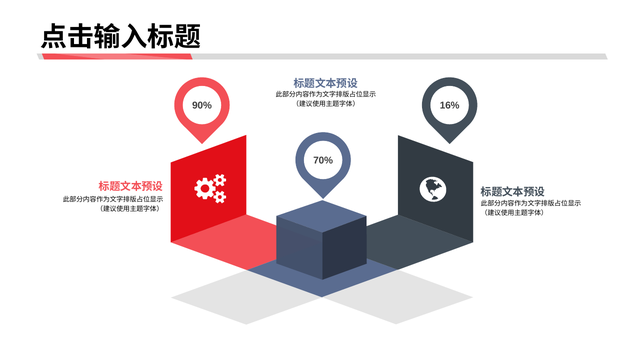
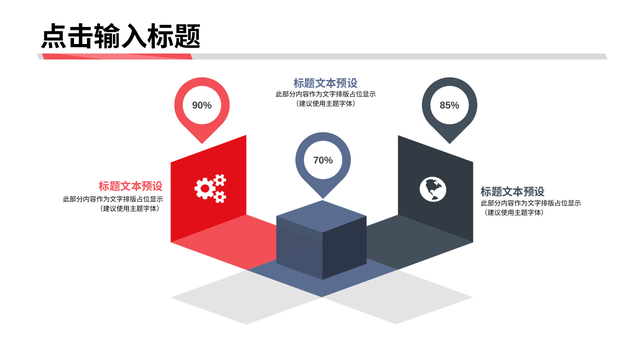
16%: 16% -> 85% (450, 106)
